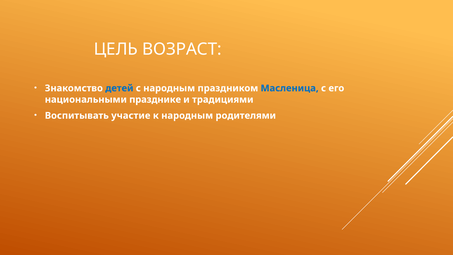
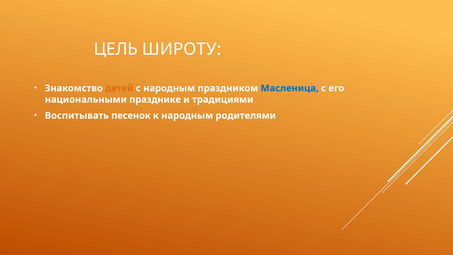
ВОЗРАСТ: ВОЗРАСТ -> ШИРОТУ (182, 49)
детей colour: blue -> orange (119, 88)
участие: участие -> песенок (131, 116)
